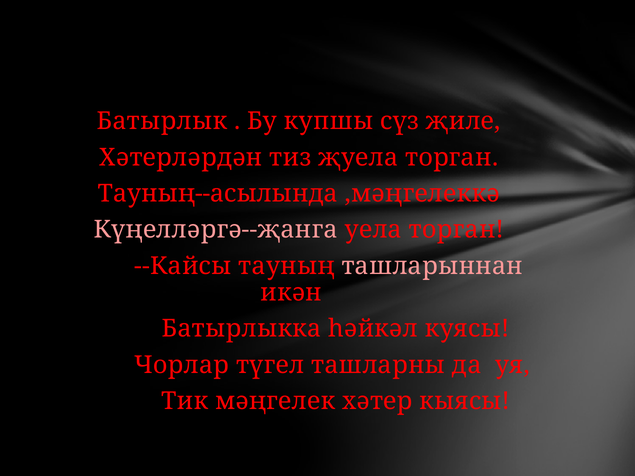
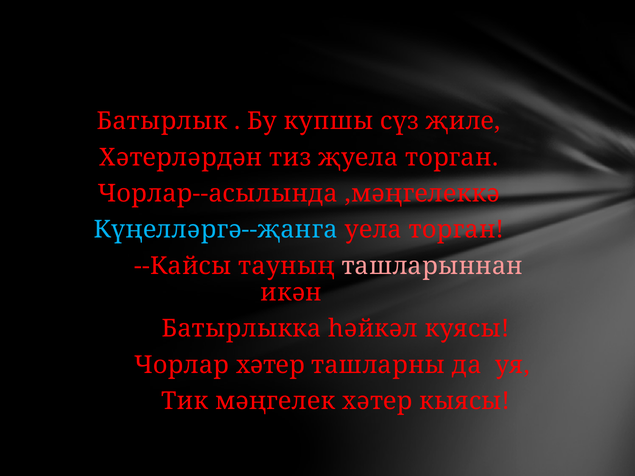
Тауның--асылында: Тауның--асылында -> Чорлар--асылында (218, 194)
Күңелләргә--җанга colour: pink -> light blue (216, 230)
Чорлар түгел: түгел -> хәтер (270, 365)
